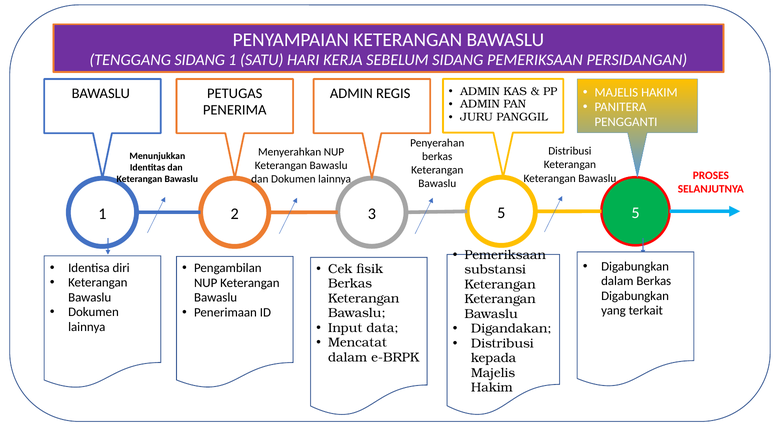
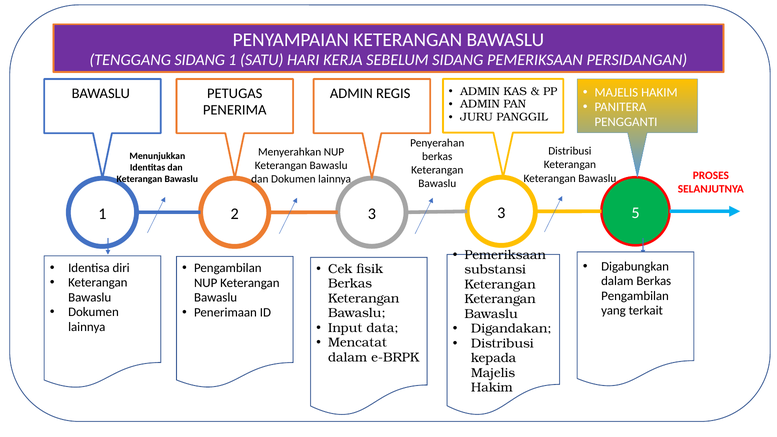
2 5: 5 -> 3 (501, 213)
Digabungkan: Digabungkan -> Pengambilan (635, 296)
